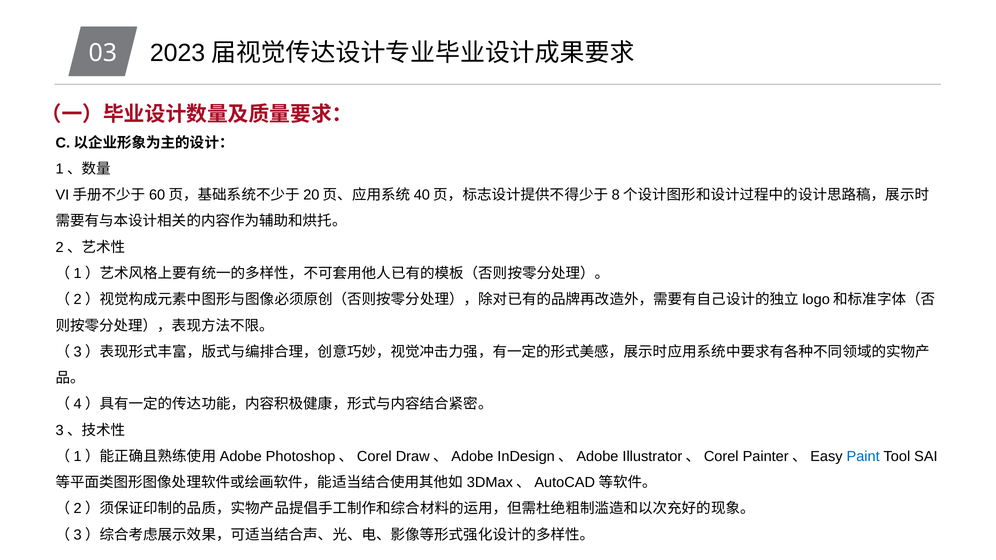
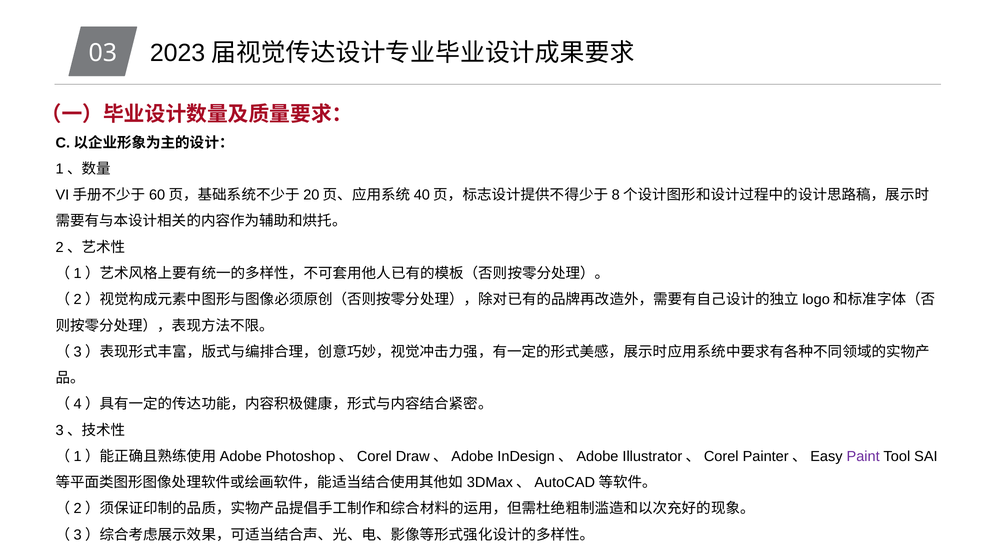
Paint colour: blue -> purple (863, 457)
